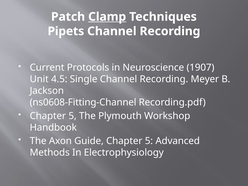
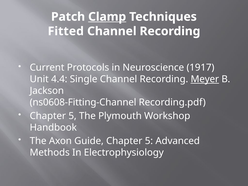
Pipets: Pipets -> Fitted (66, 31)
1907: 1907 -> 1917 (200, 68)
4.5: 4.5 -> 4.4 (59, 79)
Meyer underline: none -> present (205, 79)
